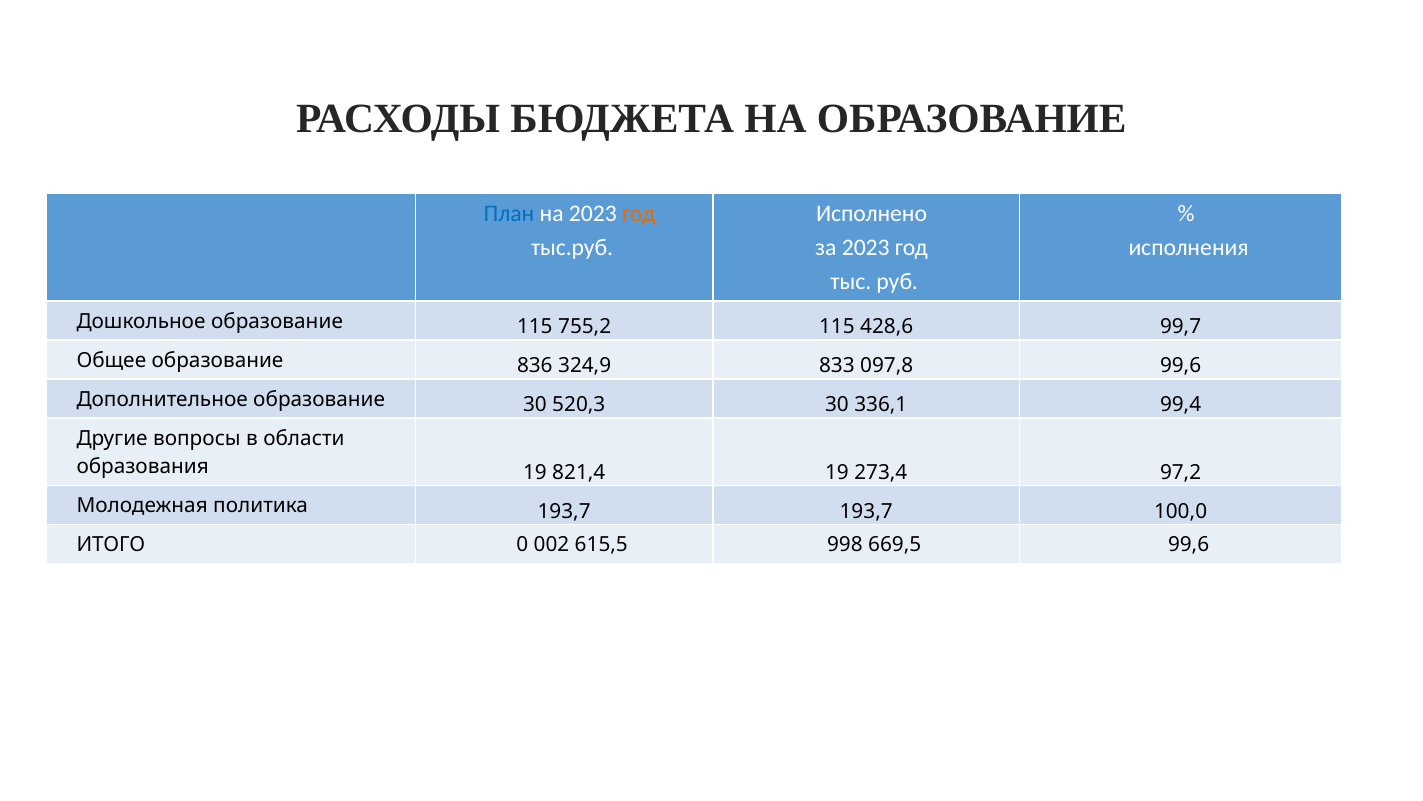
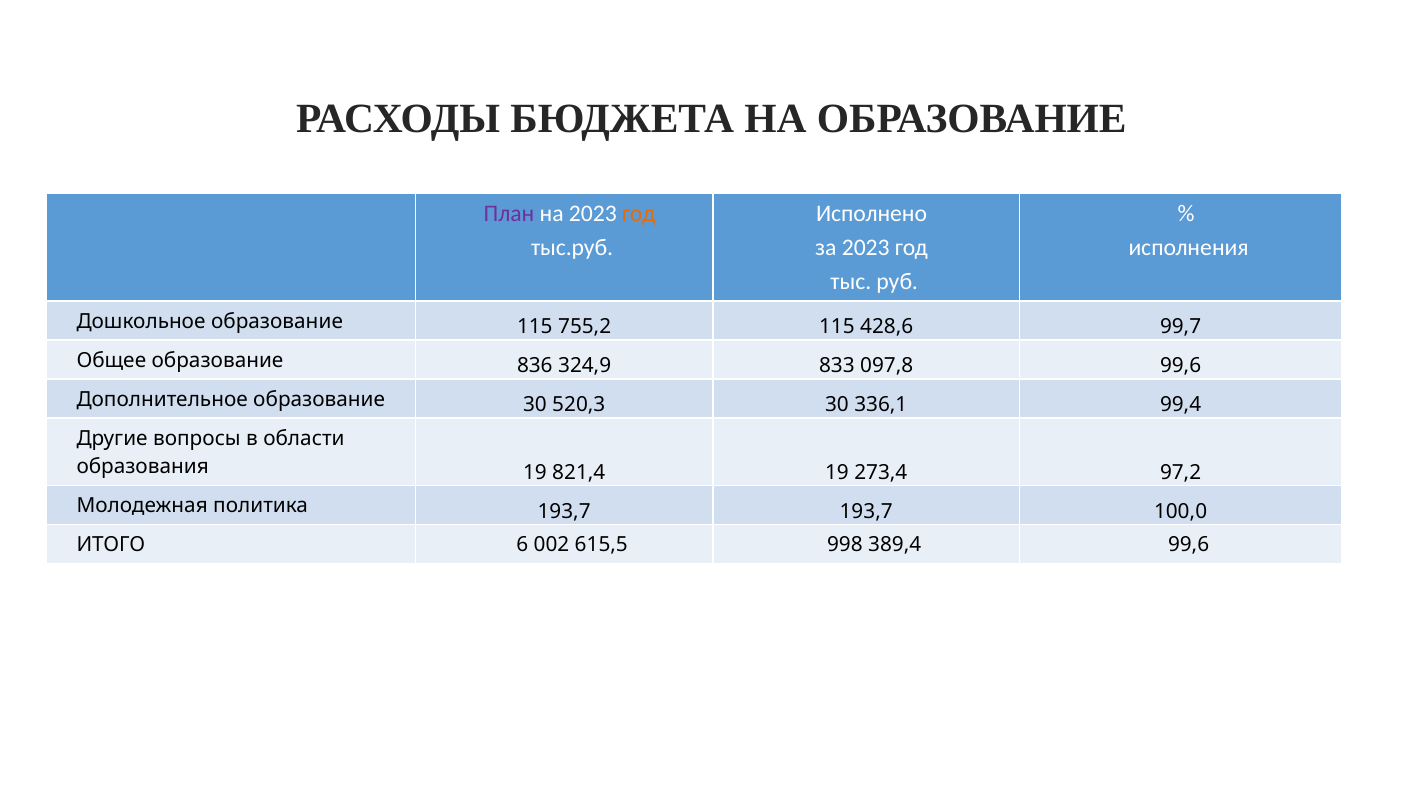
План colour: blue -> purple (509, 214)
0: 0 -> 6 (522, 545)
669,5: 669,5 -> 389,4 (895, 545)
